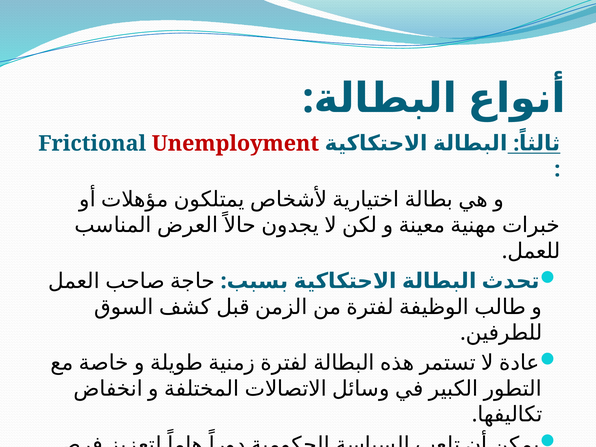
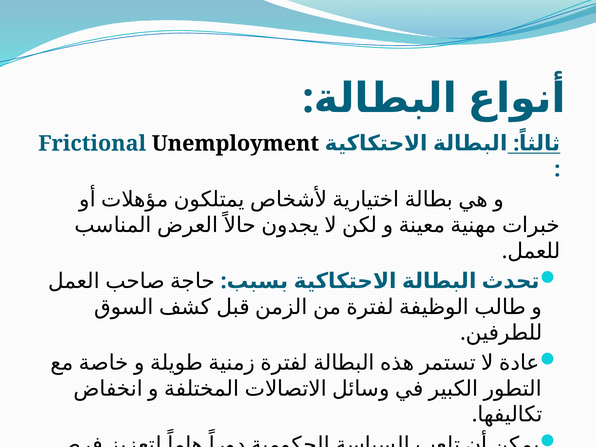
Unemployment colour: red -> black (235, 143)
